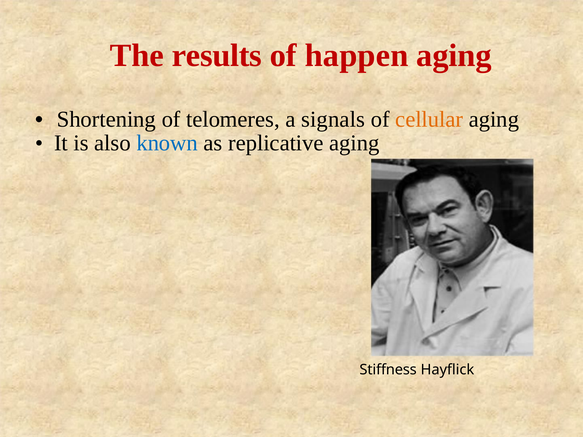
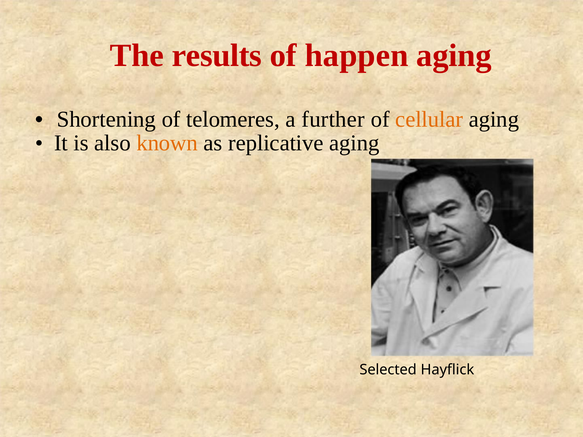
signals: signals -> further (333, 120)
known colour: blue -> orange (167, 143)
Stiffness: Stiffness -> Selected (388, 370)
